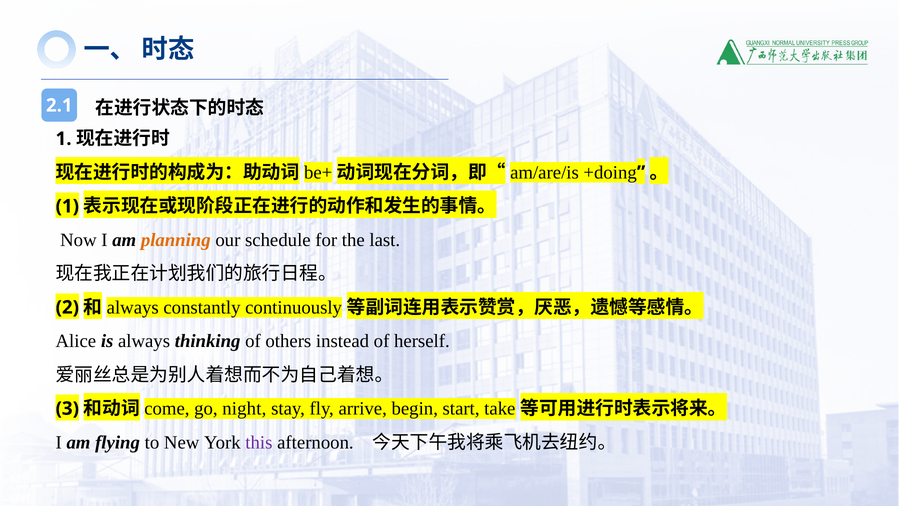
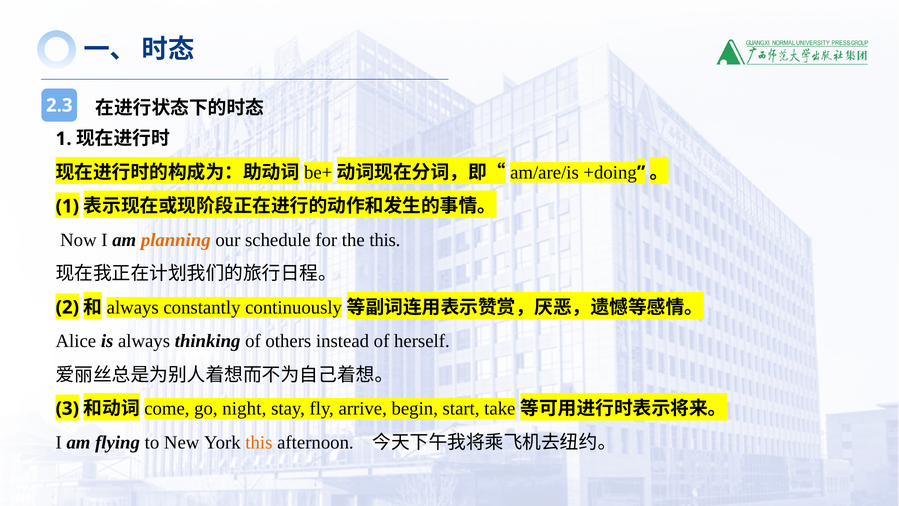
2.1: 2.1 -> 2.3 (59, 105)
the last: last -> this (385, 240)
this colour: purple -> orange (259, 442)
